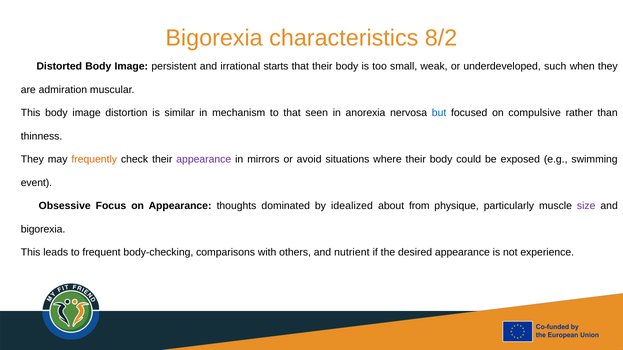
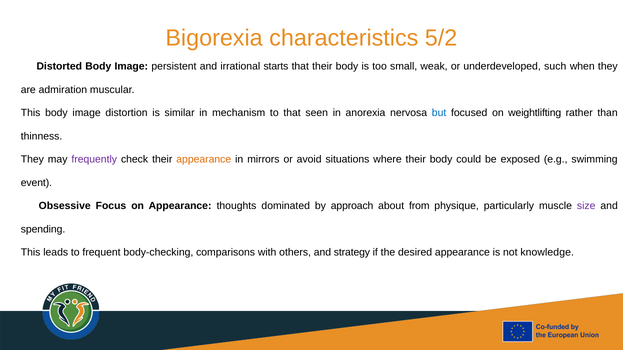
8/2: 8/2 -> 5/2 (441, 38)
compulsive: compulsive -> weightlifting (535, 113)
frequently colour: orange -> purple (94, 160)
appearance colour: purple -> orange (204, 160)
idealized: idealized -> approach (352, 206)
bigorexia: bigorexia -> spending (43, 229)
nutrient: nutrient -> strategy (352, 253)
experience: experience -> knowledge (547, 253)
